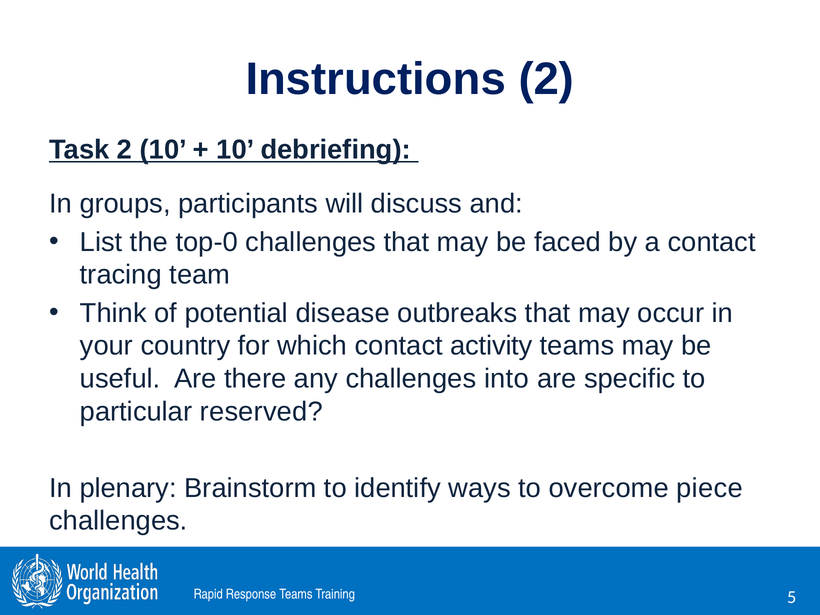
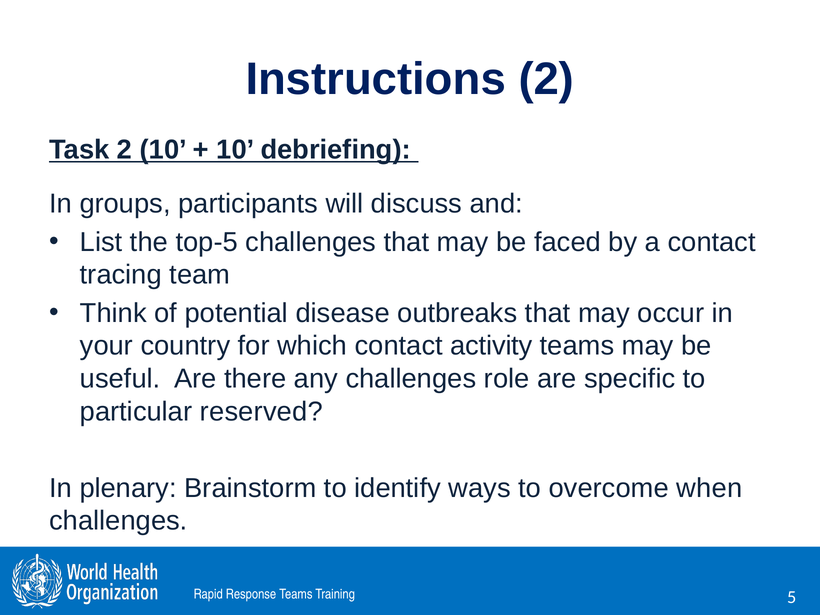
top-0: top-0 -> top-5 (207, 242)
into: into -> role (507, 379)
piece: piece -> when (710, 488)
